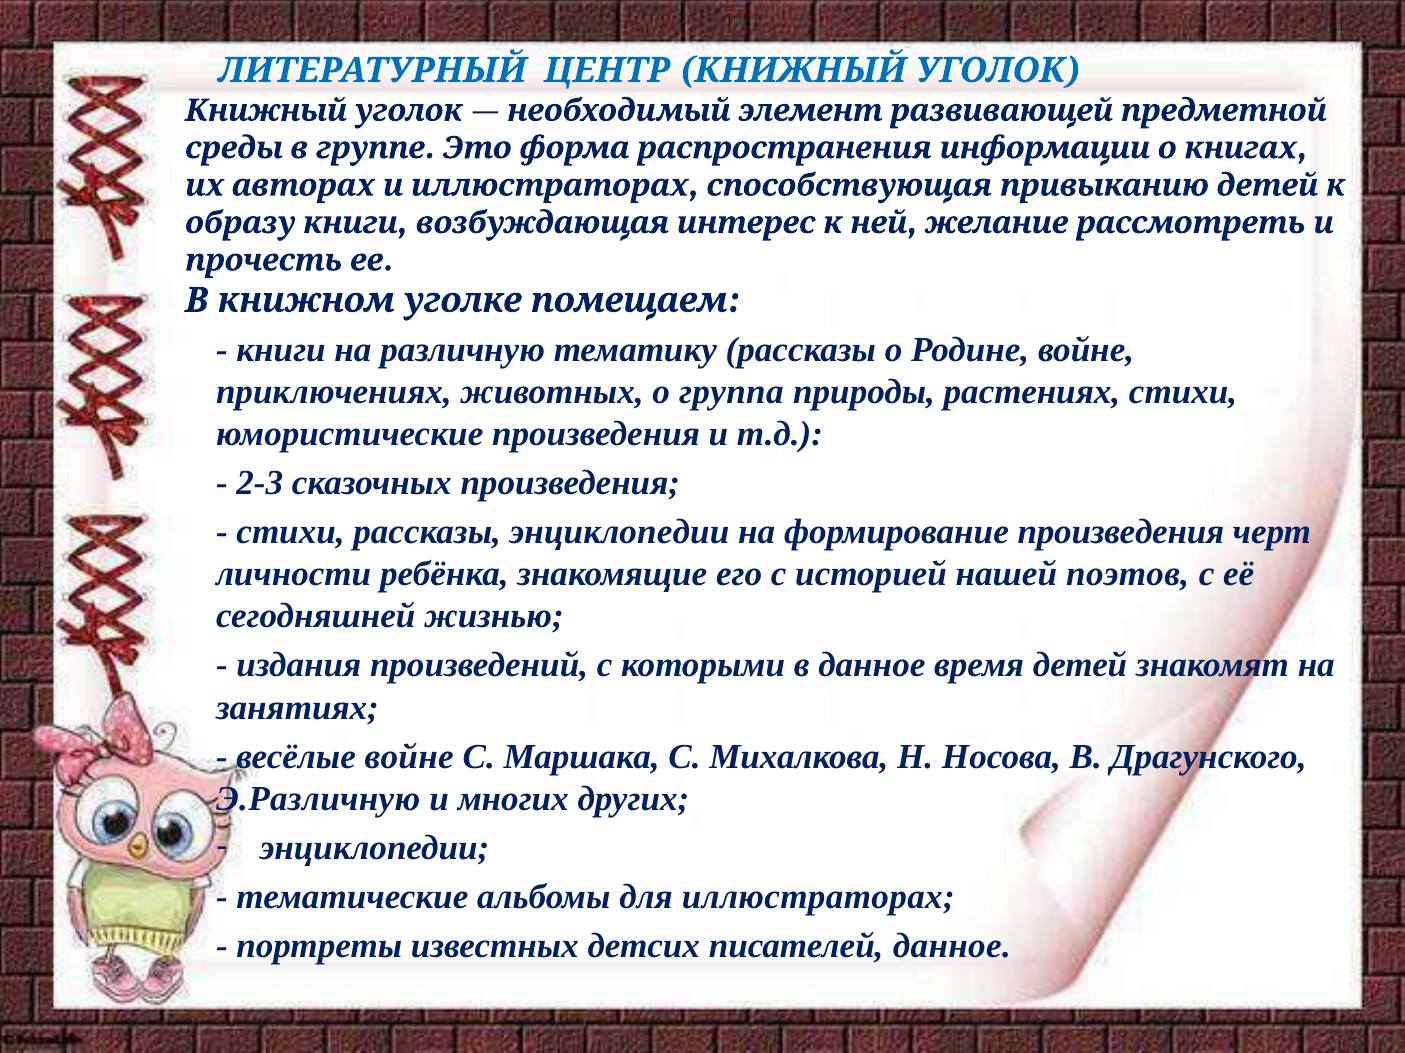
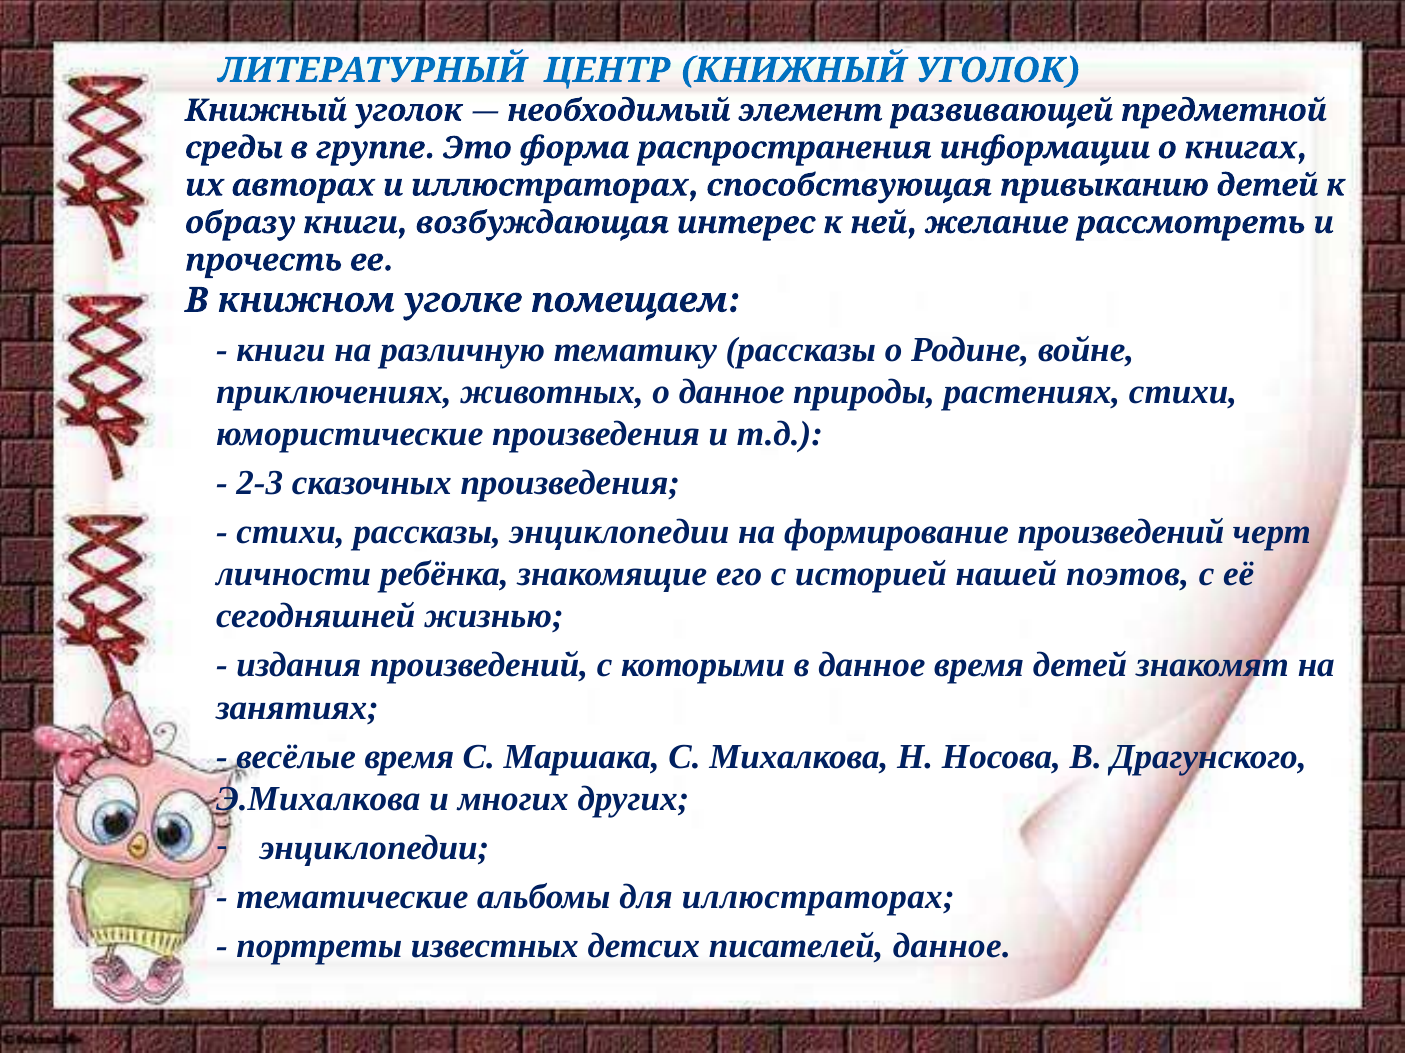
о группа: группа -> данное (732, 392)
формирование произведения: произведения -> произведений (1121, 532)
весёлые войне: войне -> время (409, 757)
Э.Различную: Э.Различную -> Э.Михалкова (318, 799)
